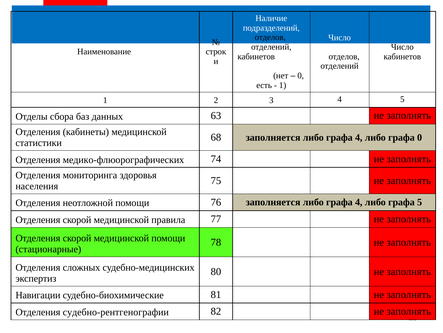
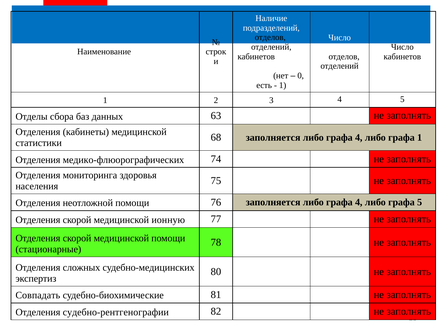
графа 0: 0 -> 1 (420, 137)
правила: правила -> ионную (168, 219)
Навигации: Навигации -> Совпадать (38, 295)
